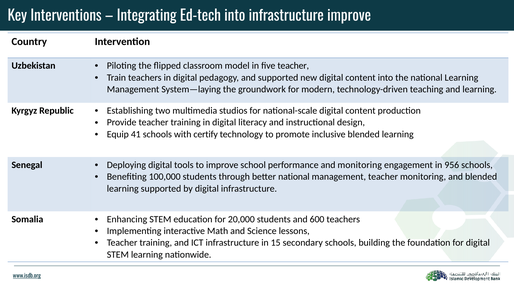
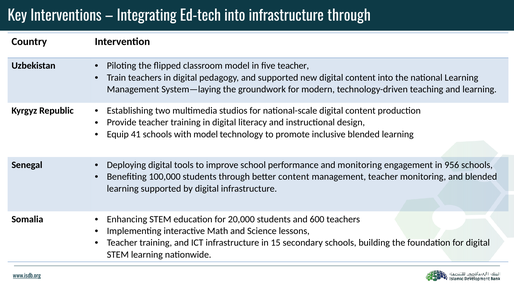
infrastructure improve: improve -> through (349, 16)
with certify: certify -> model (206, 134)
better national: national -> content (294, 177)
